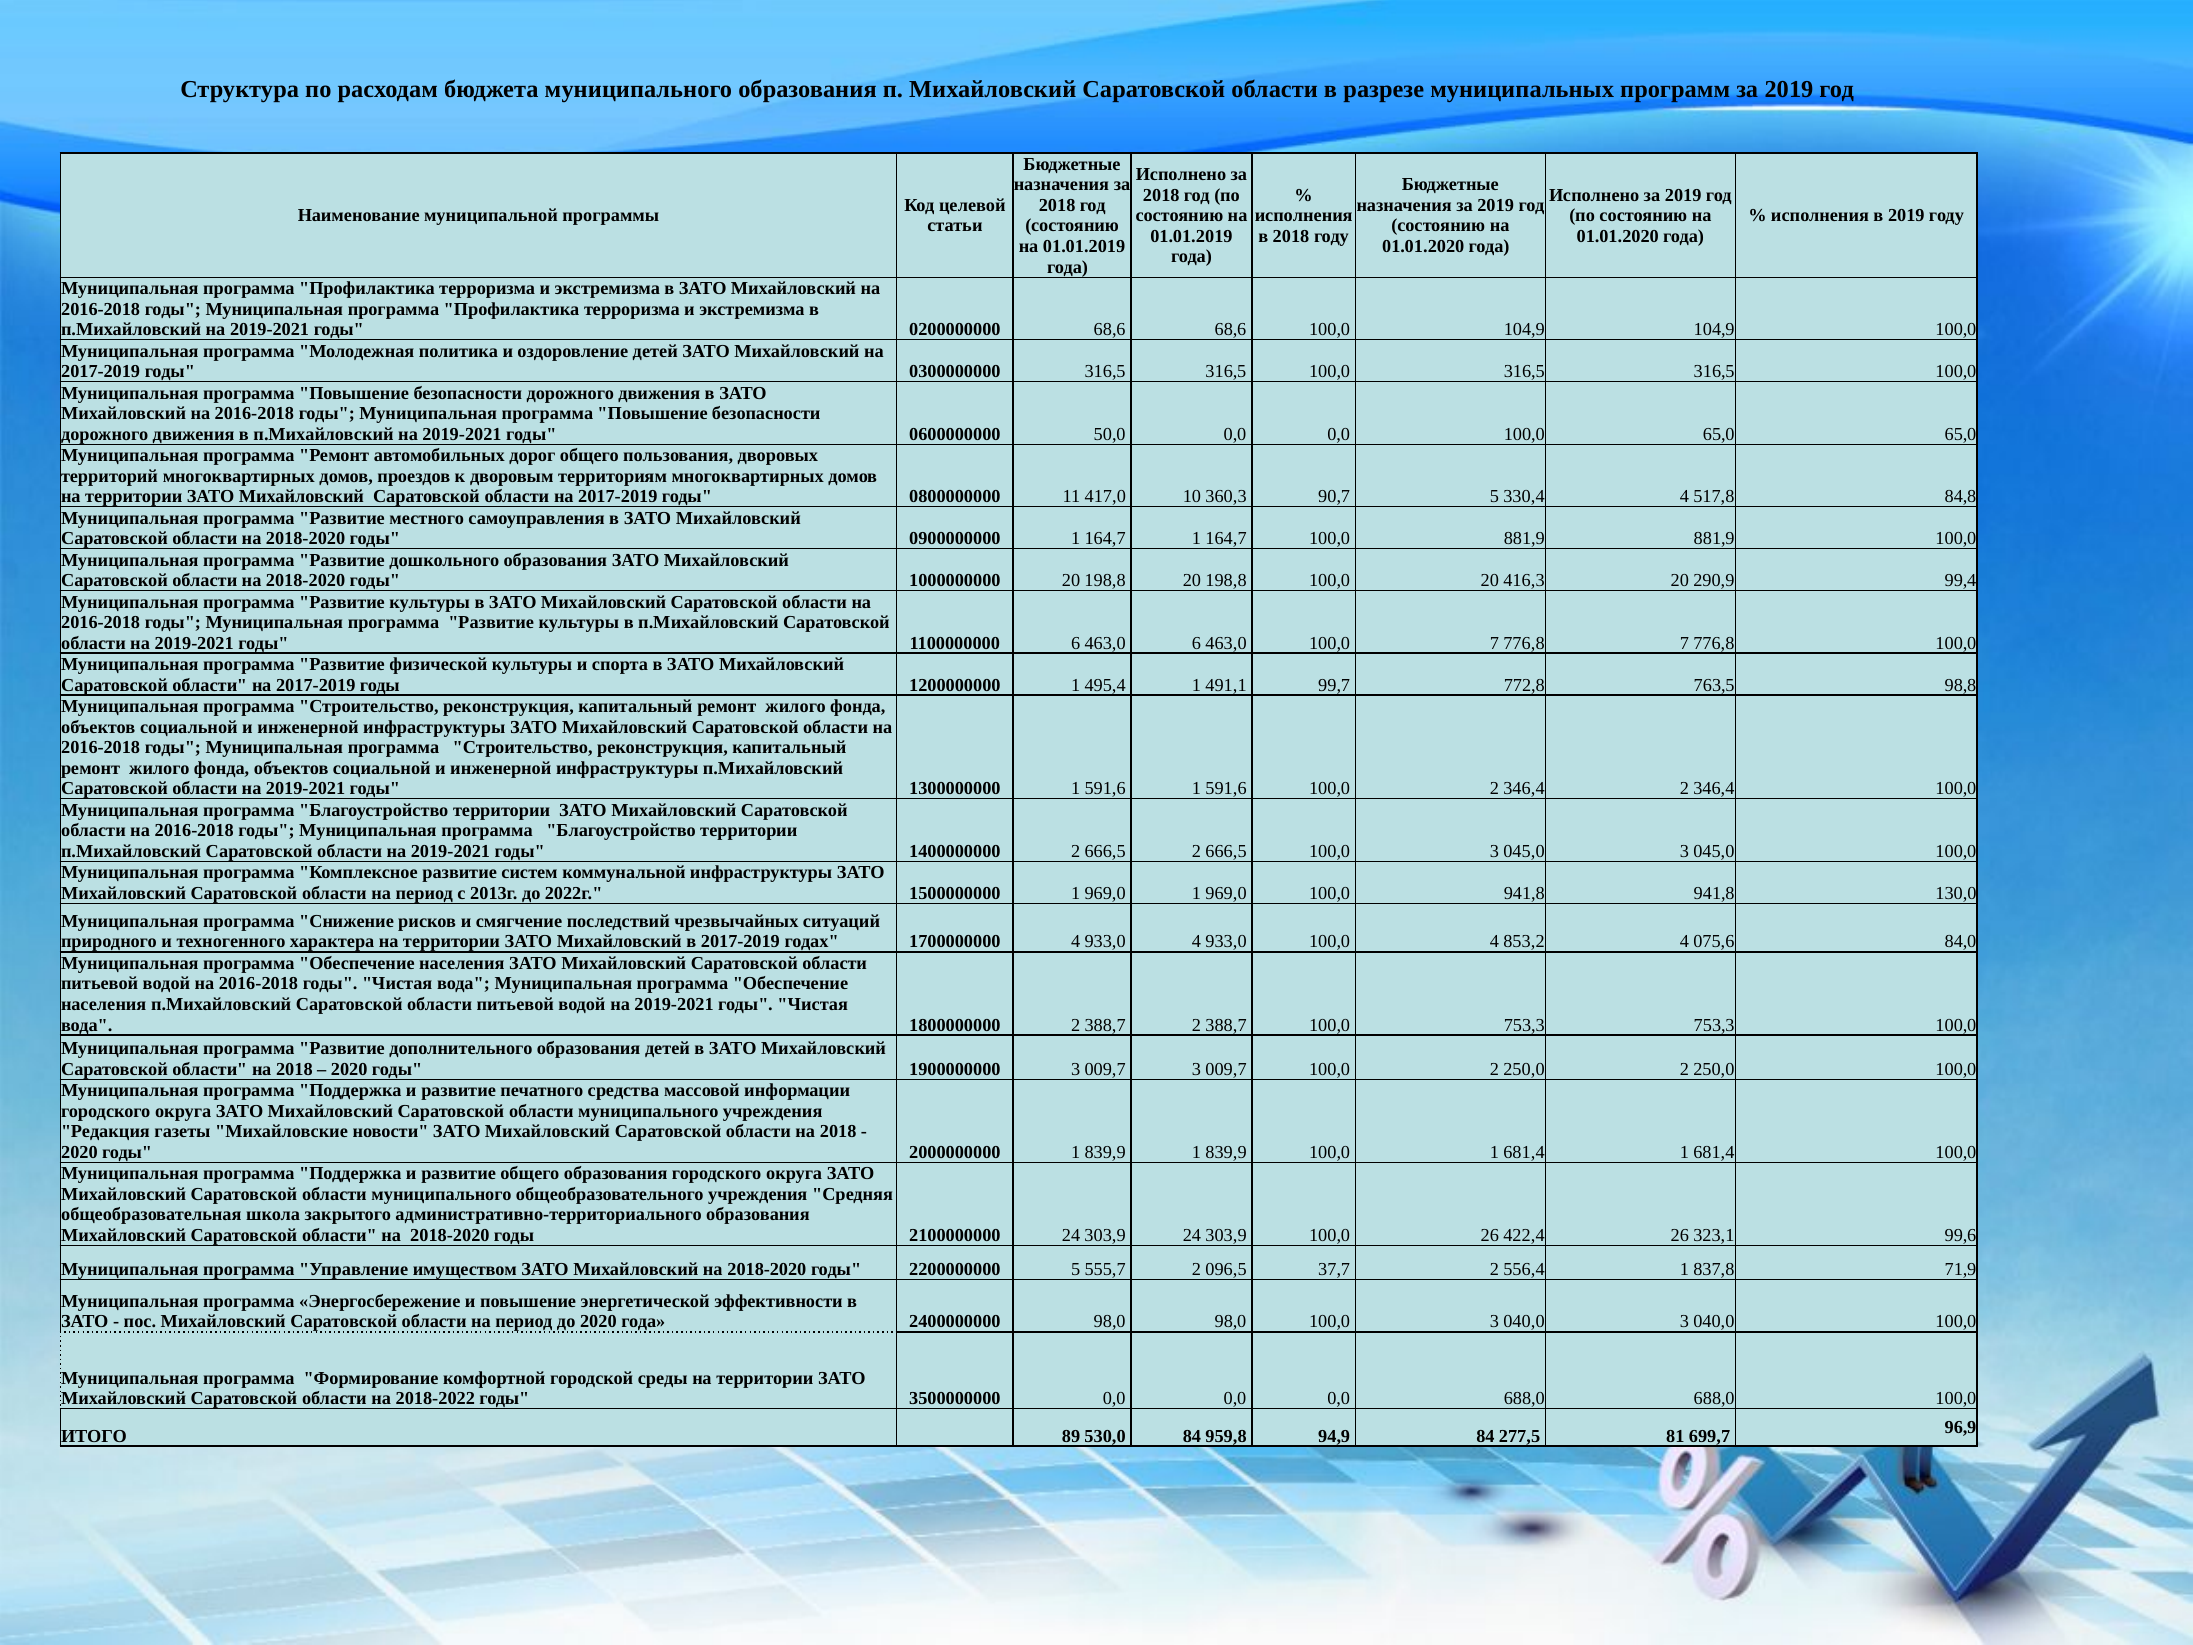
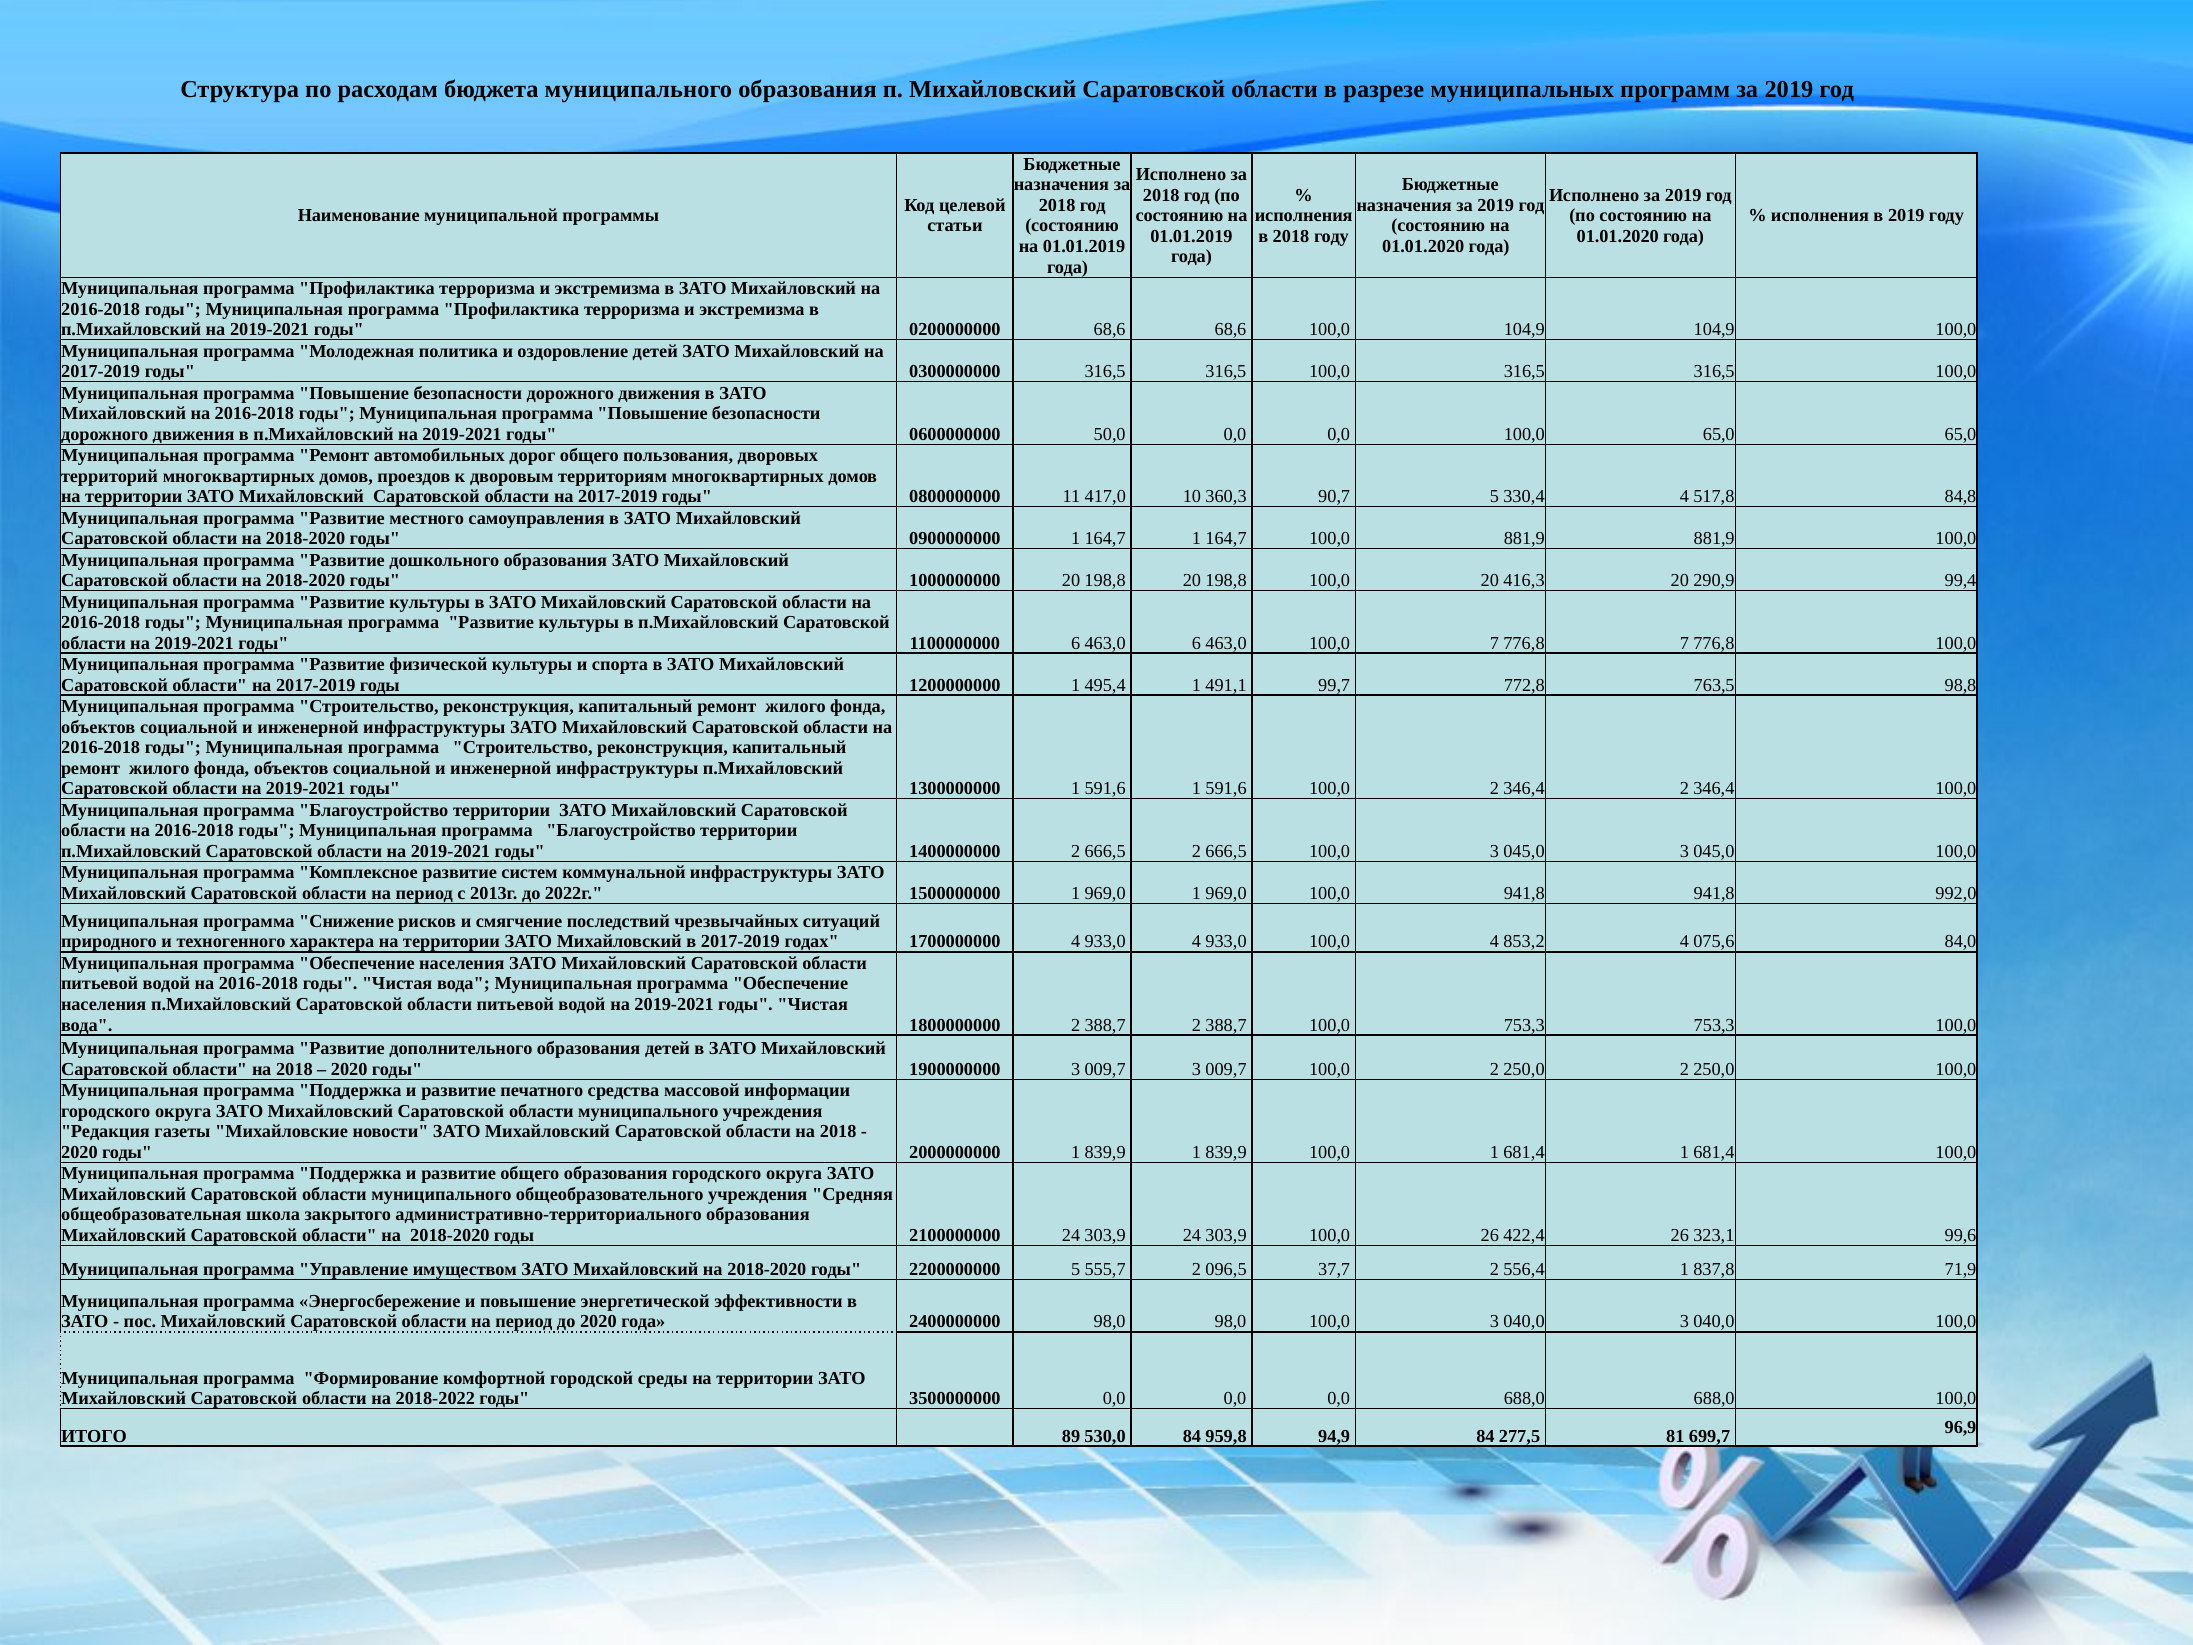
130,0: 130,0 -> 992,0 (1956, 893)
